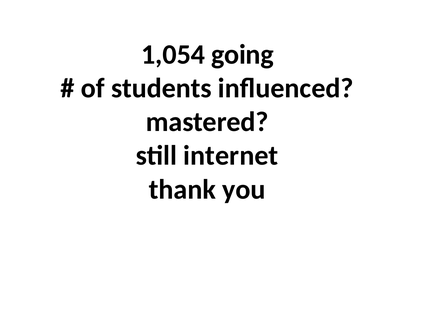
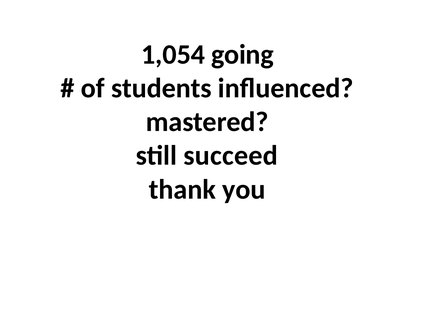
internet: internet -> succeed (231, 155)
